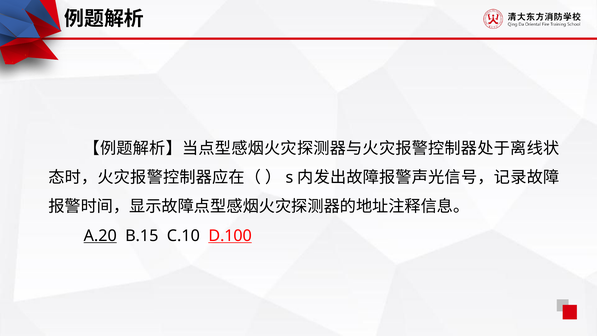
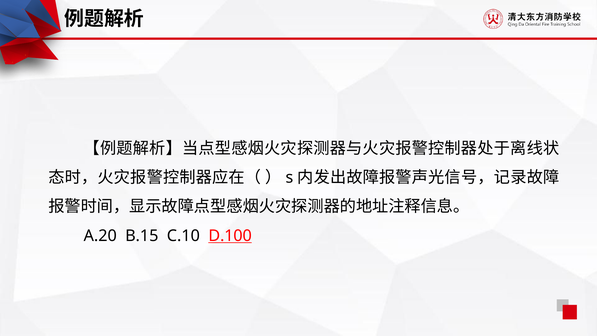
A.20 underline: present -> none (100, 236)
